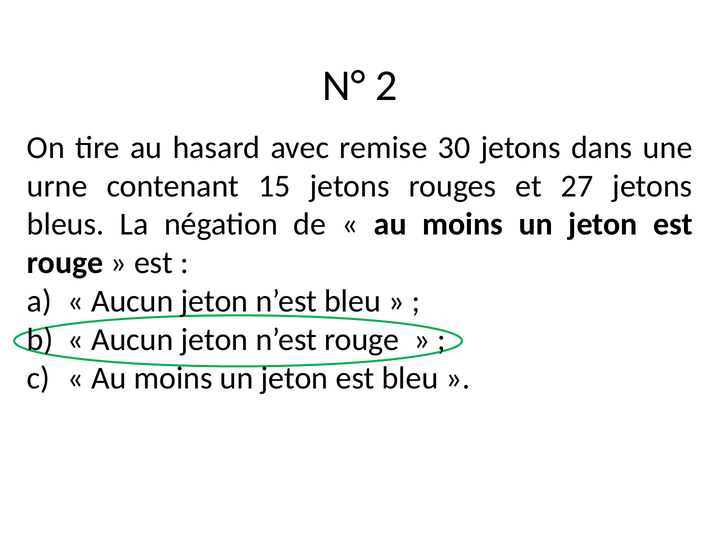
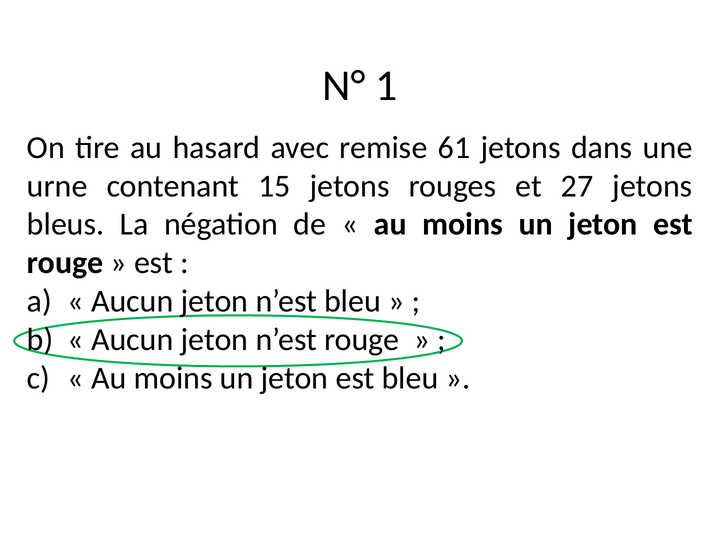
2: 2 -> 1 (387, 86)
30: 30 -> 61 (454, 148)
